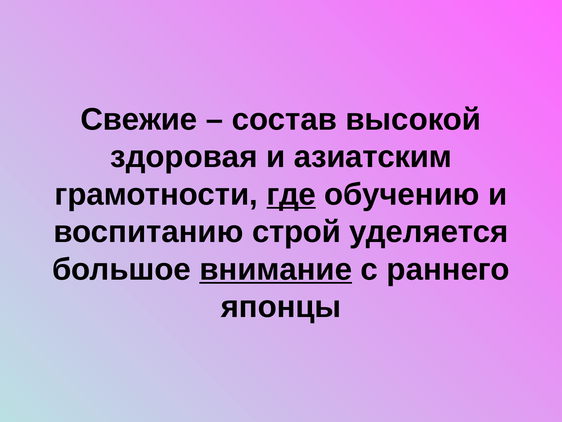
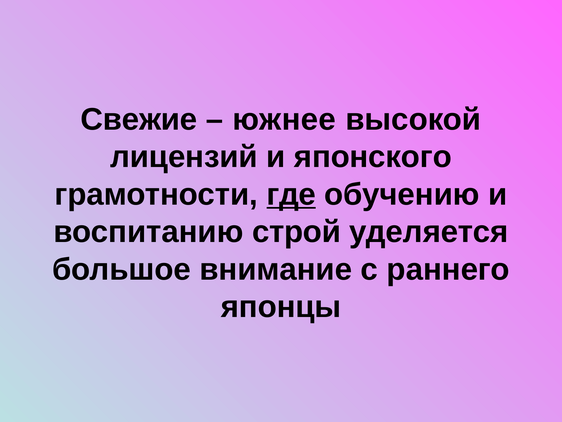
состав: состав -> южнее (284, 119)
здоровая: здоровая -> лицензий (184, 157)
азиатским: азиатским -> японского (373, 157)
внимание underline: present -> none (276, 269)
